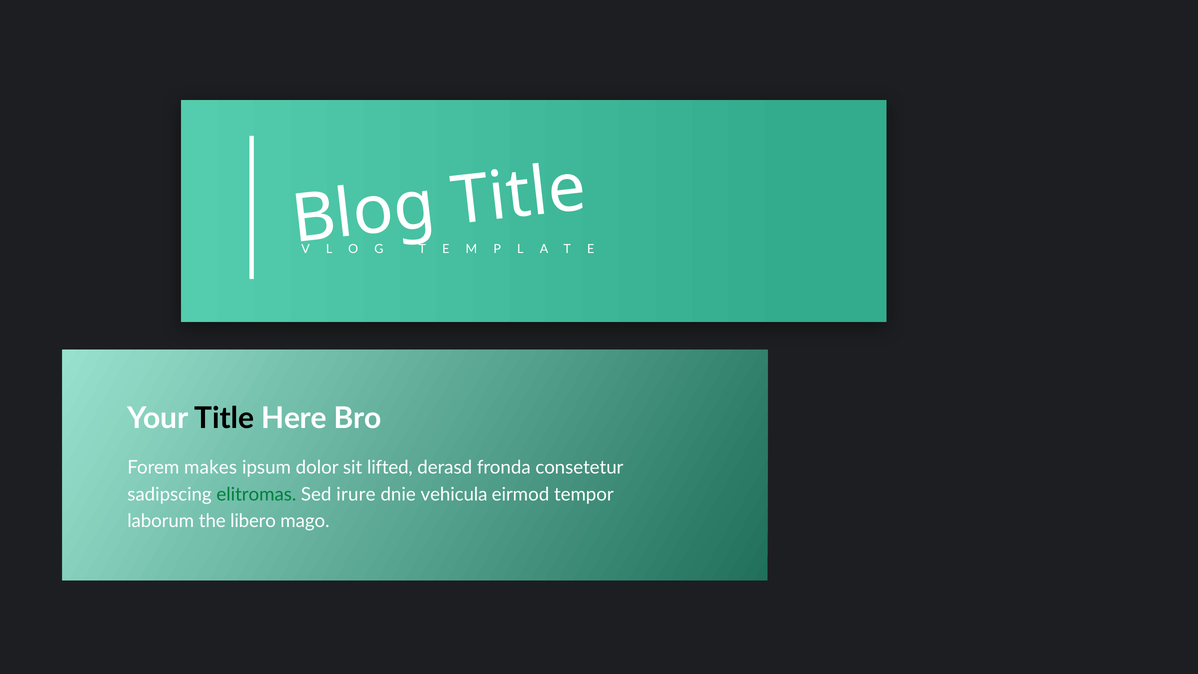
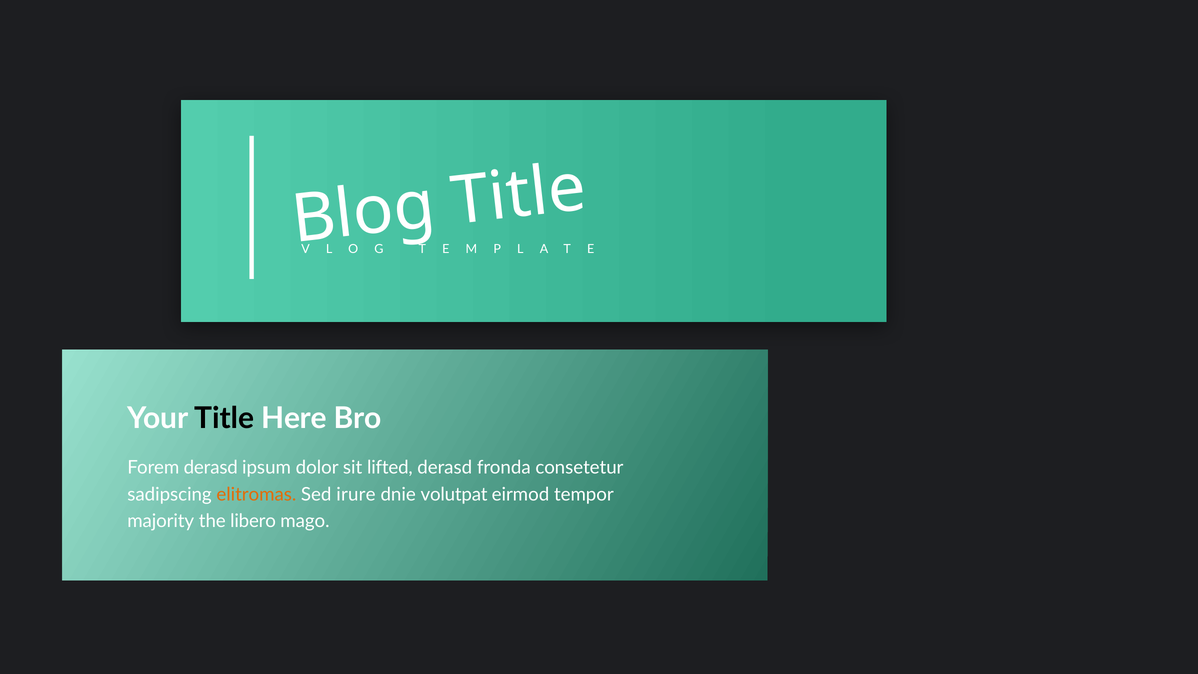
Forem makes: makes -> derasd (211, 467)
elitromas colour: green -> orange (256, 494)
vehicula: vehicula -> volutpat (454, 494)
laborum: laborum -> majority (161, 521)
